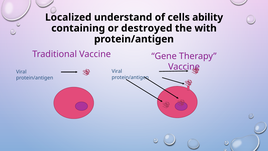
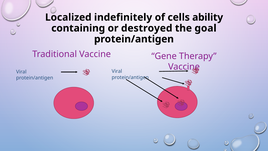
understand: understand -> indefinitely (123, 17)
with: with -> goal (206, 28)
